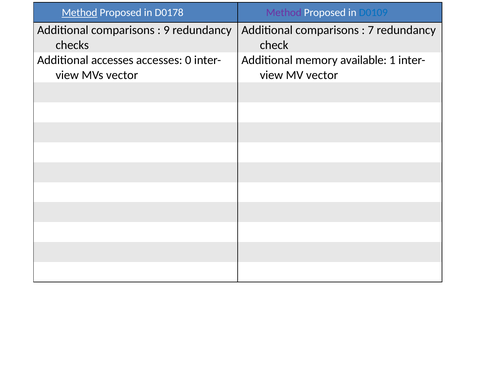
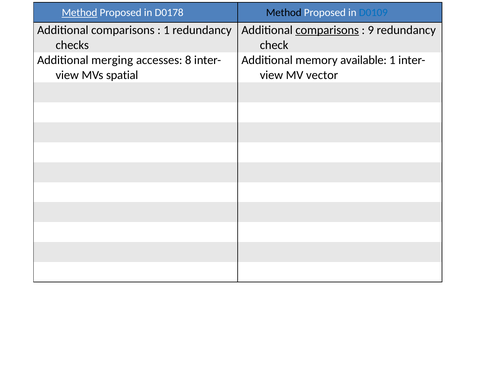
Method colour: purple -> black (284, 13)
9: 9 -> 1 (167, 30)
comparisons underline: none -> present (327, 30)
7: 7 -> 9 (371, 30)
Additional accesses: accesses -> merging (112, 60)
0: 0 -> 8 (188, 60)
MVs vector: vector -> spatial (122, 75)
